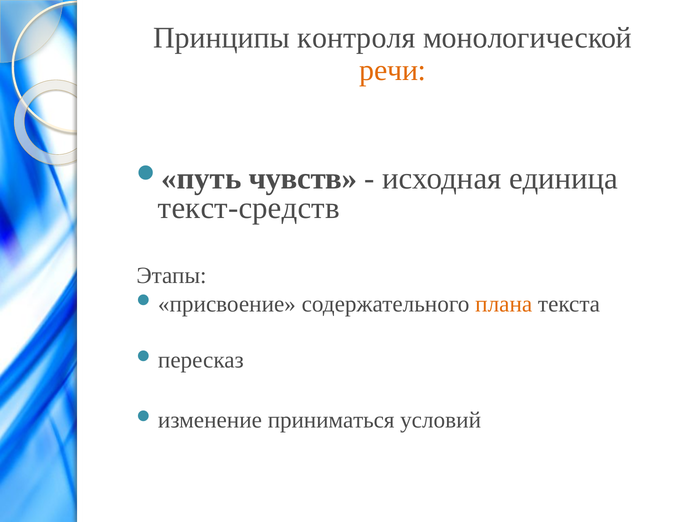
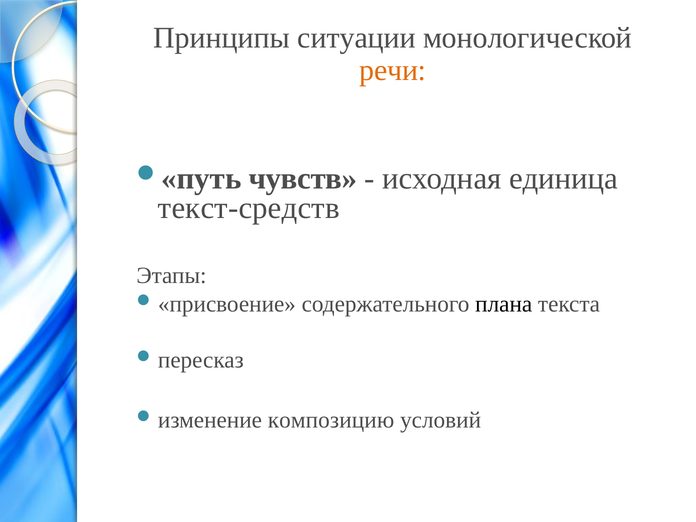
контроля: контроля -> ситуации (357, 38)
плана colour: orange -> black (504, 304)
приниматься: приниматься -> композицию (331, 420)
